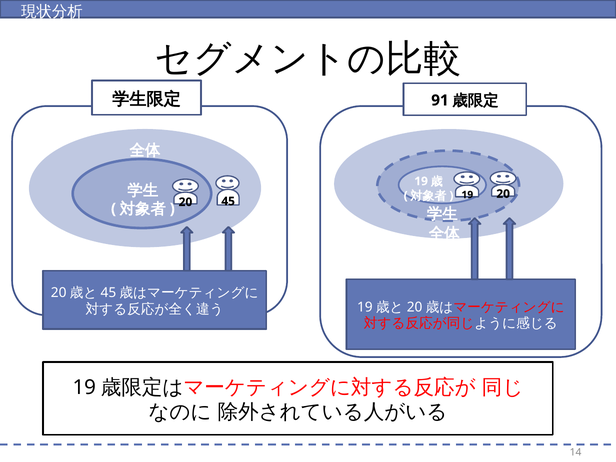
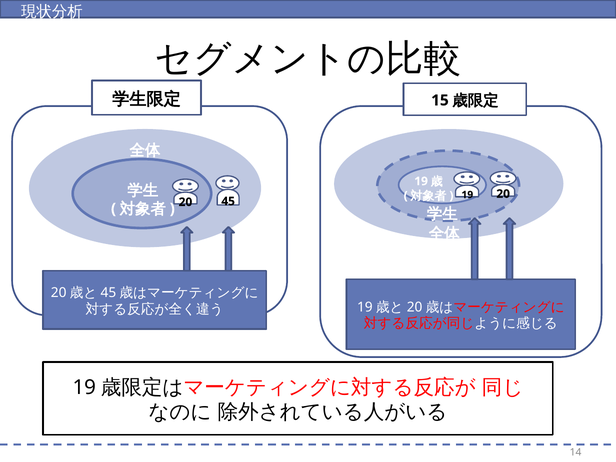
91: 91 -> 15 (440, 100)
